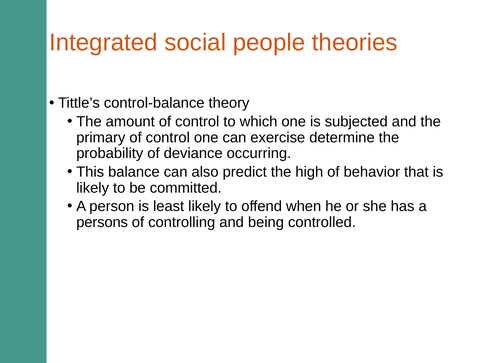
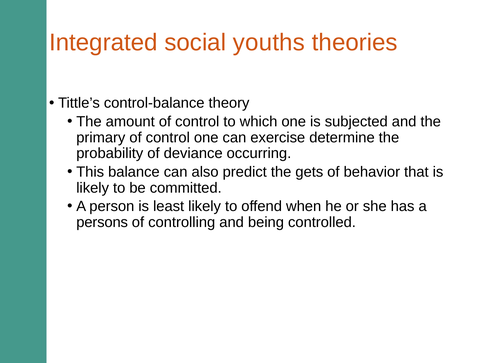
people: people -> youths (269, 43)
high: high -> gets (309, 172)
